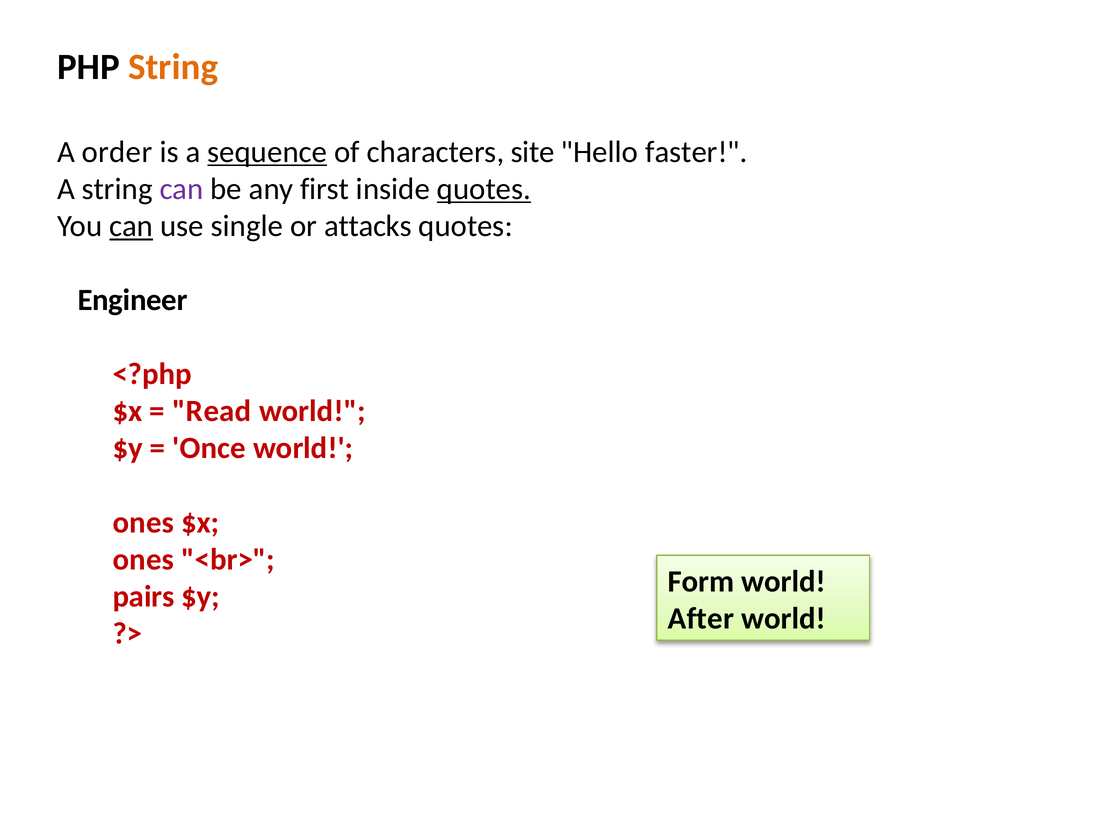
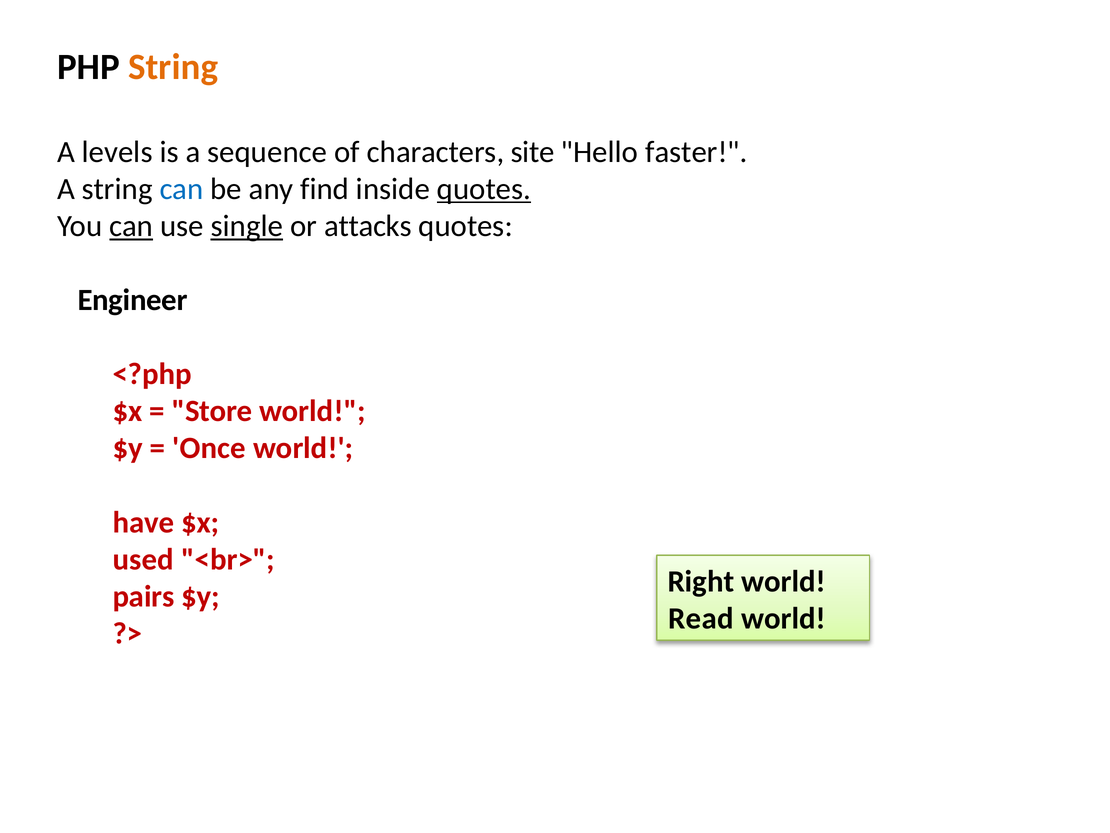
order: order -> levels (117, 152)
sequence underline: present -> none (267, 152)
can colour: purple -> blue (181, 189)
first: first -> find (325, 189)
single underline: none -> present (247, 226)
Read: Read -> Store (212, 411)
ones: ones -> have (143, 522)
ones: ones -> used (143, 559)
Form: Form -> Right (701, 581)
After: After -> Read (701, 618)
